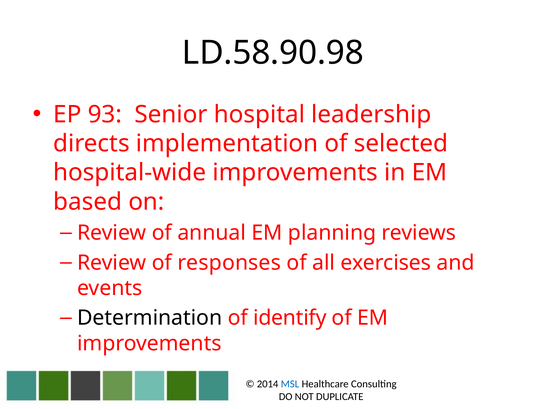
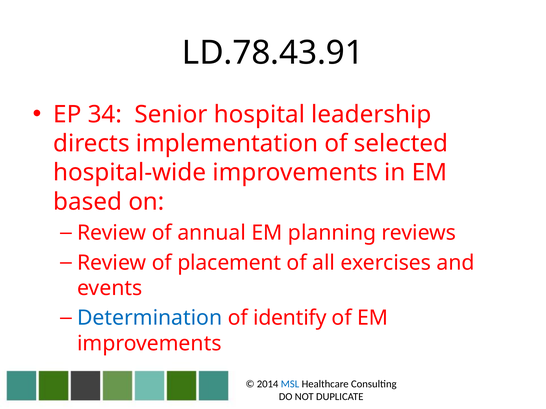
LD.58.90.98: LD.58.90.98 -> LD.78.43.91 (273, 53)
93: 93 -> 34 (105, 115)
responses: responses -> placement (229, 263)
Determination colour: black -> blue (150, 318)
